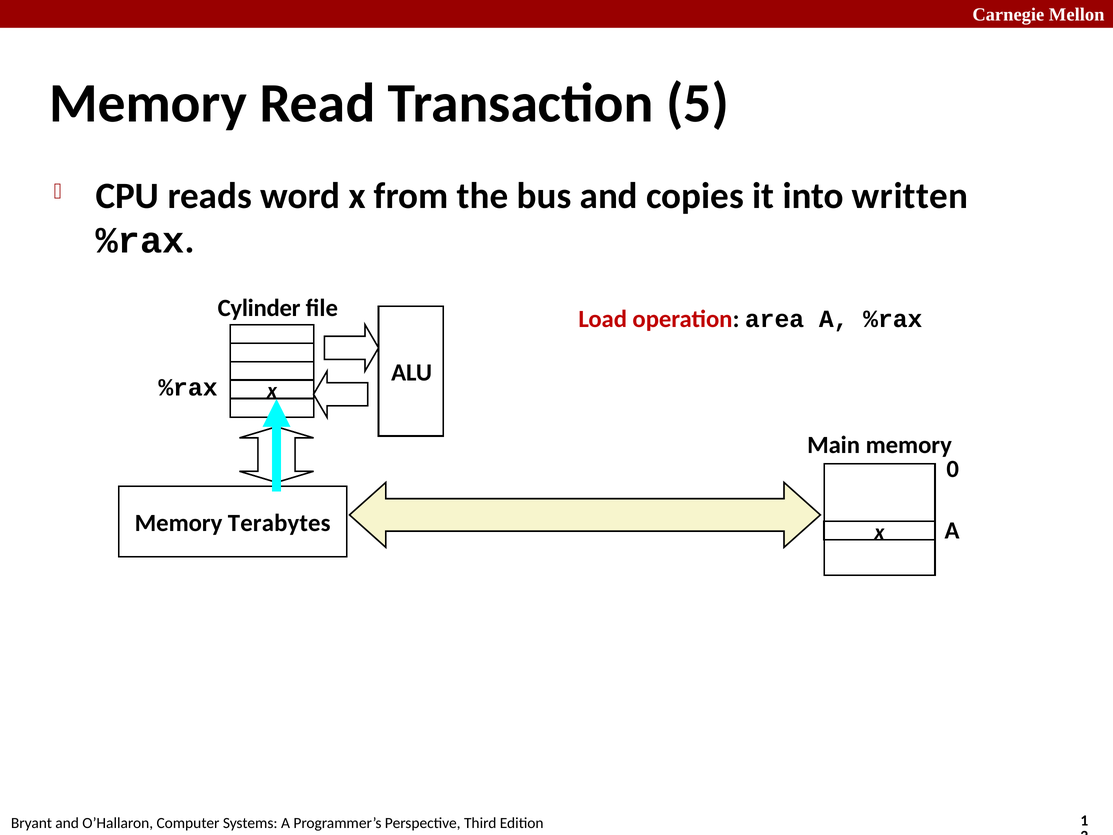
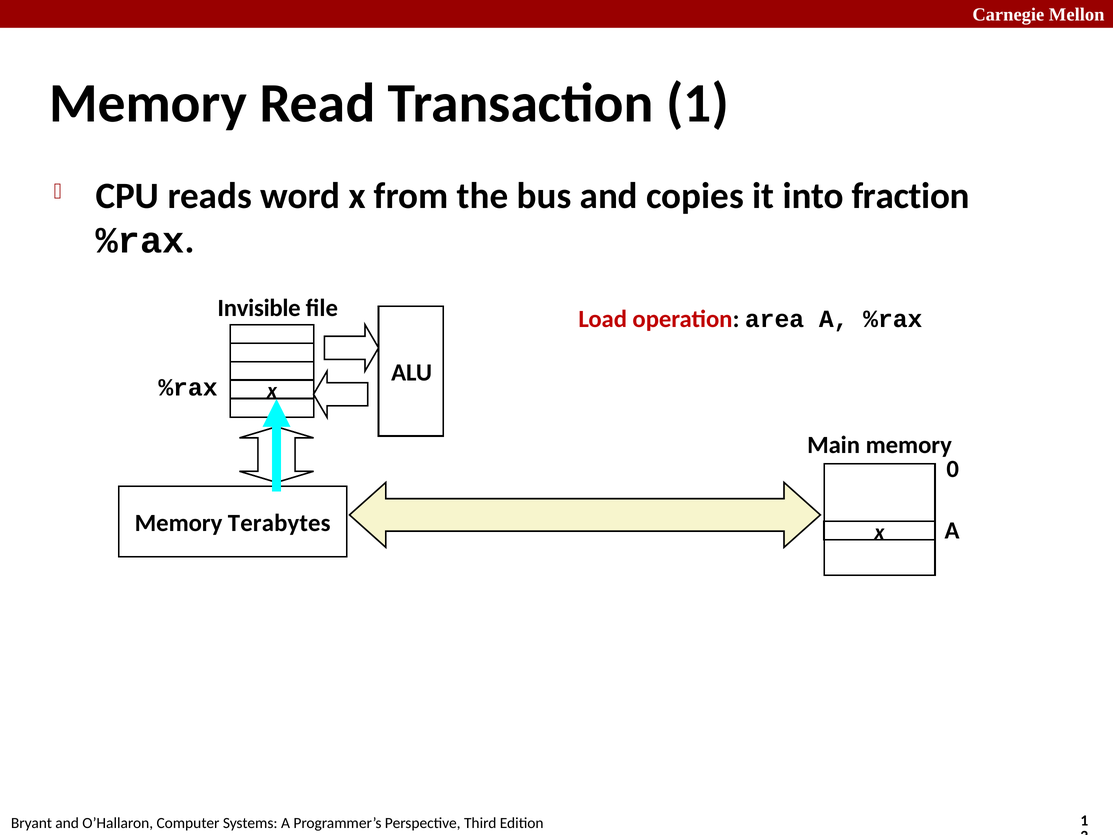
Transaction 5: 5 -> 1 (698, 103)
written: written -> fraction (911, 196)
Cylinder: Cylinder -> Invisible (259, 308)
